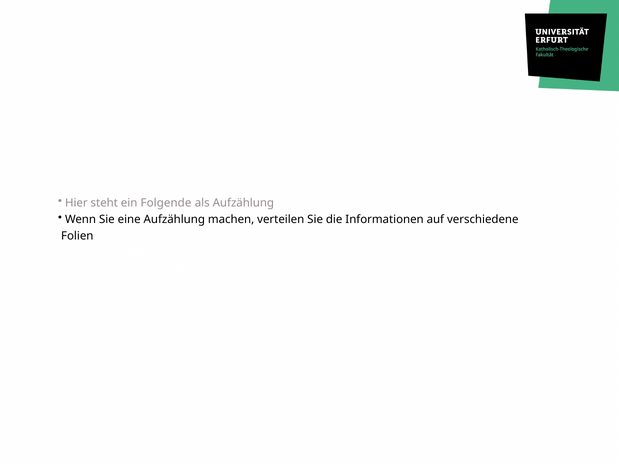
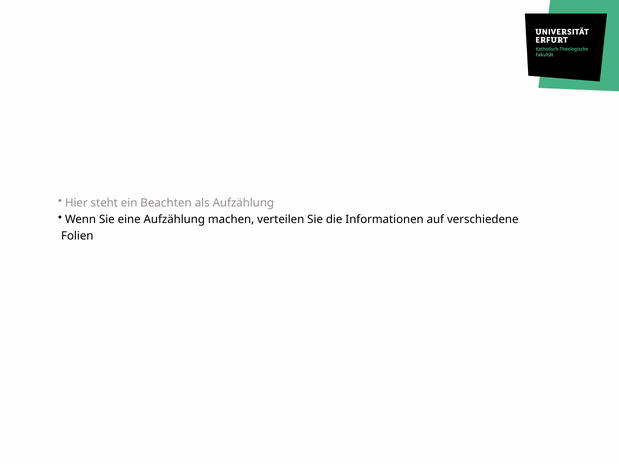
Folgende: Folgende -> Beachten (166, 203)
